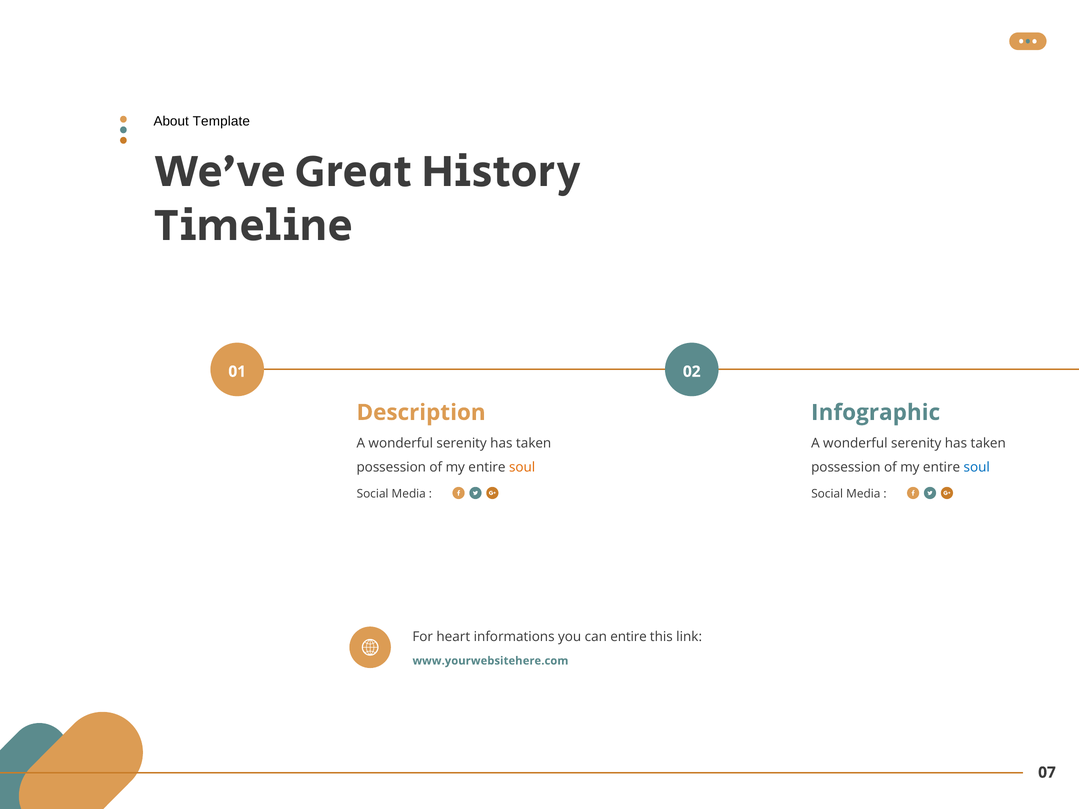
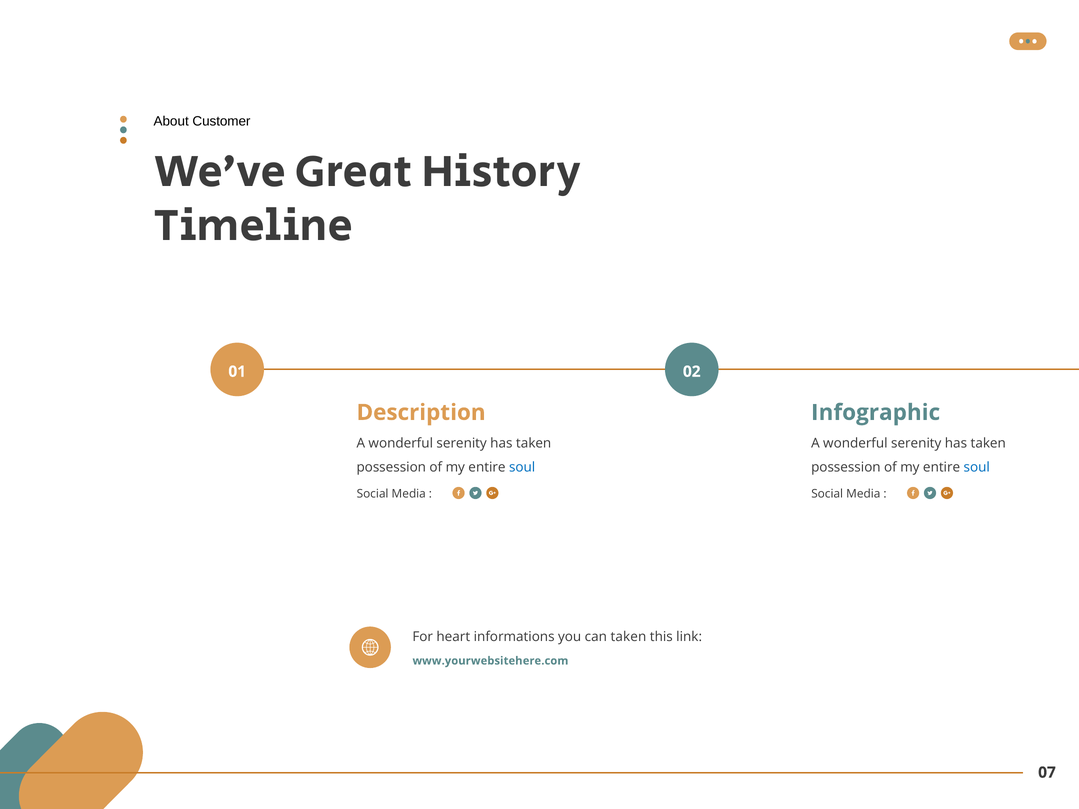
Template: Template -> Customer (221, 121)
soul colour: orange -> blue (522, 468)
can entire: entire -> taken (628, 637)
